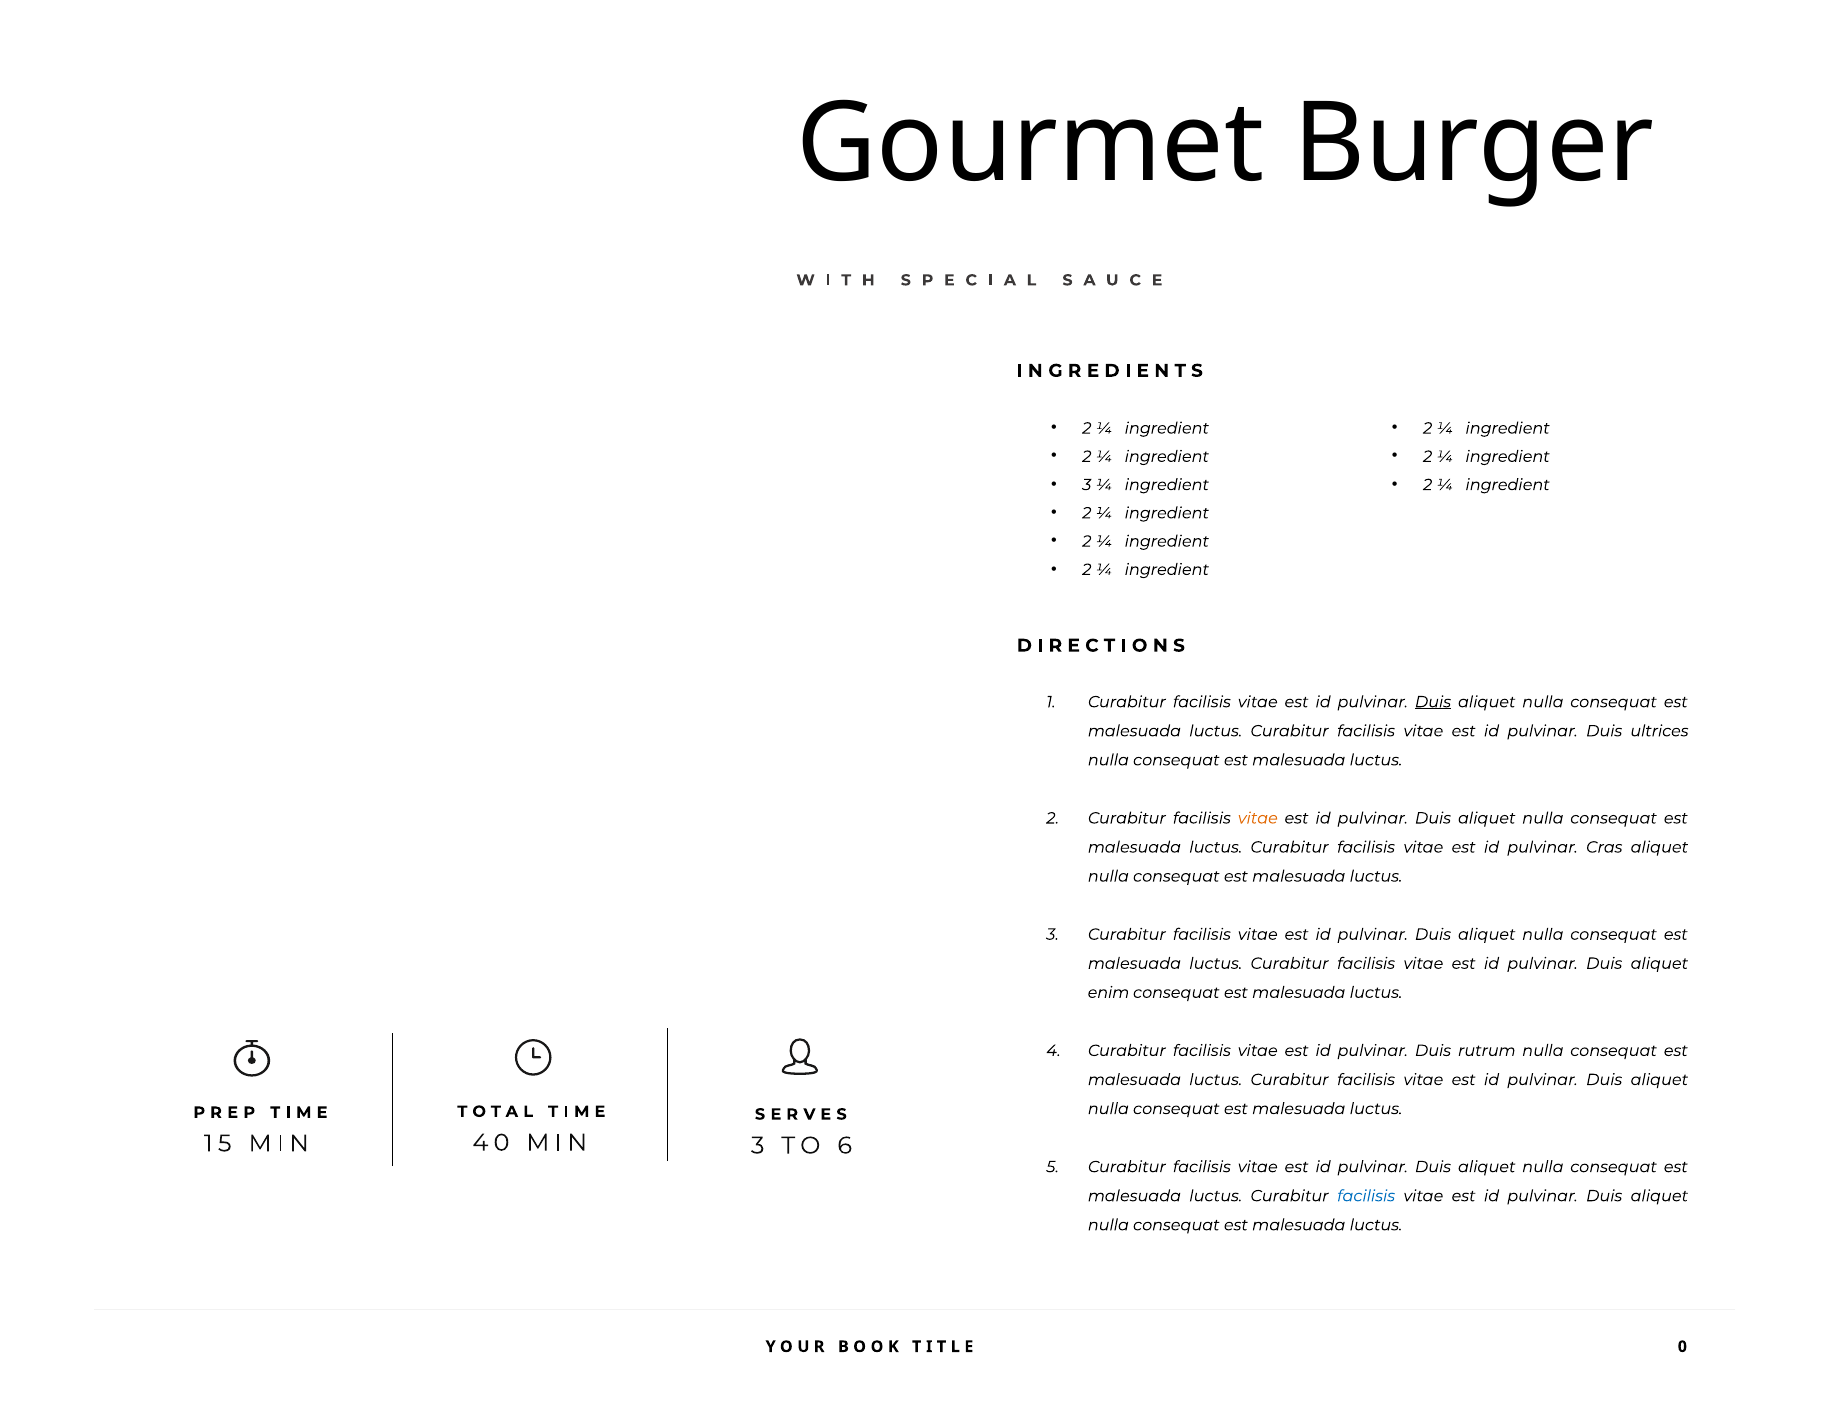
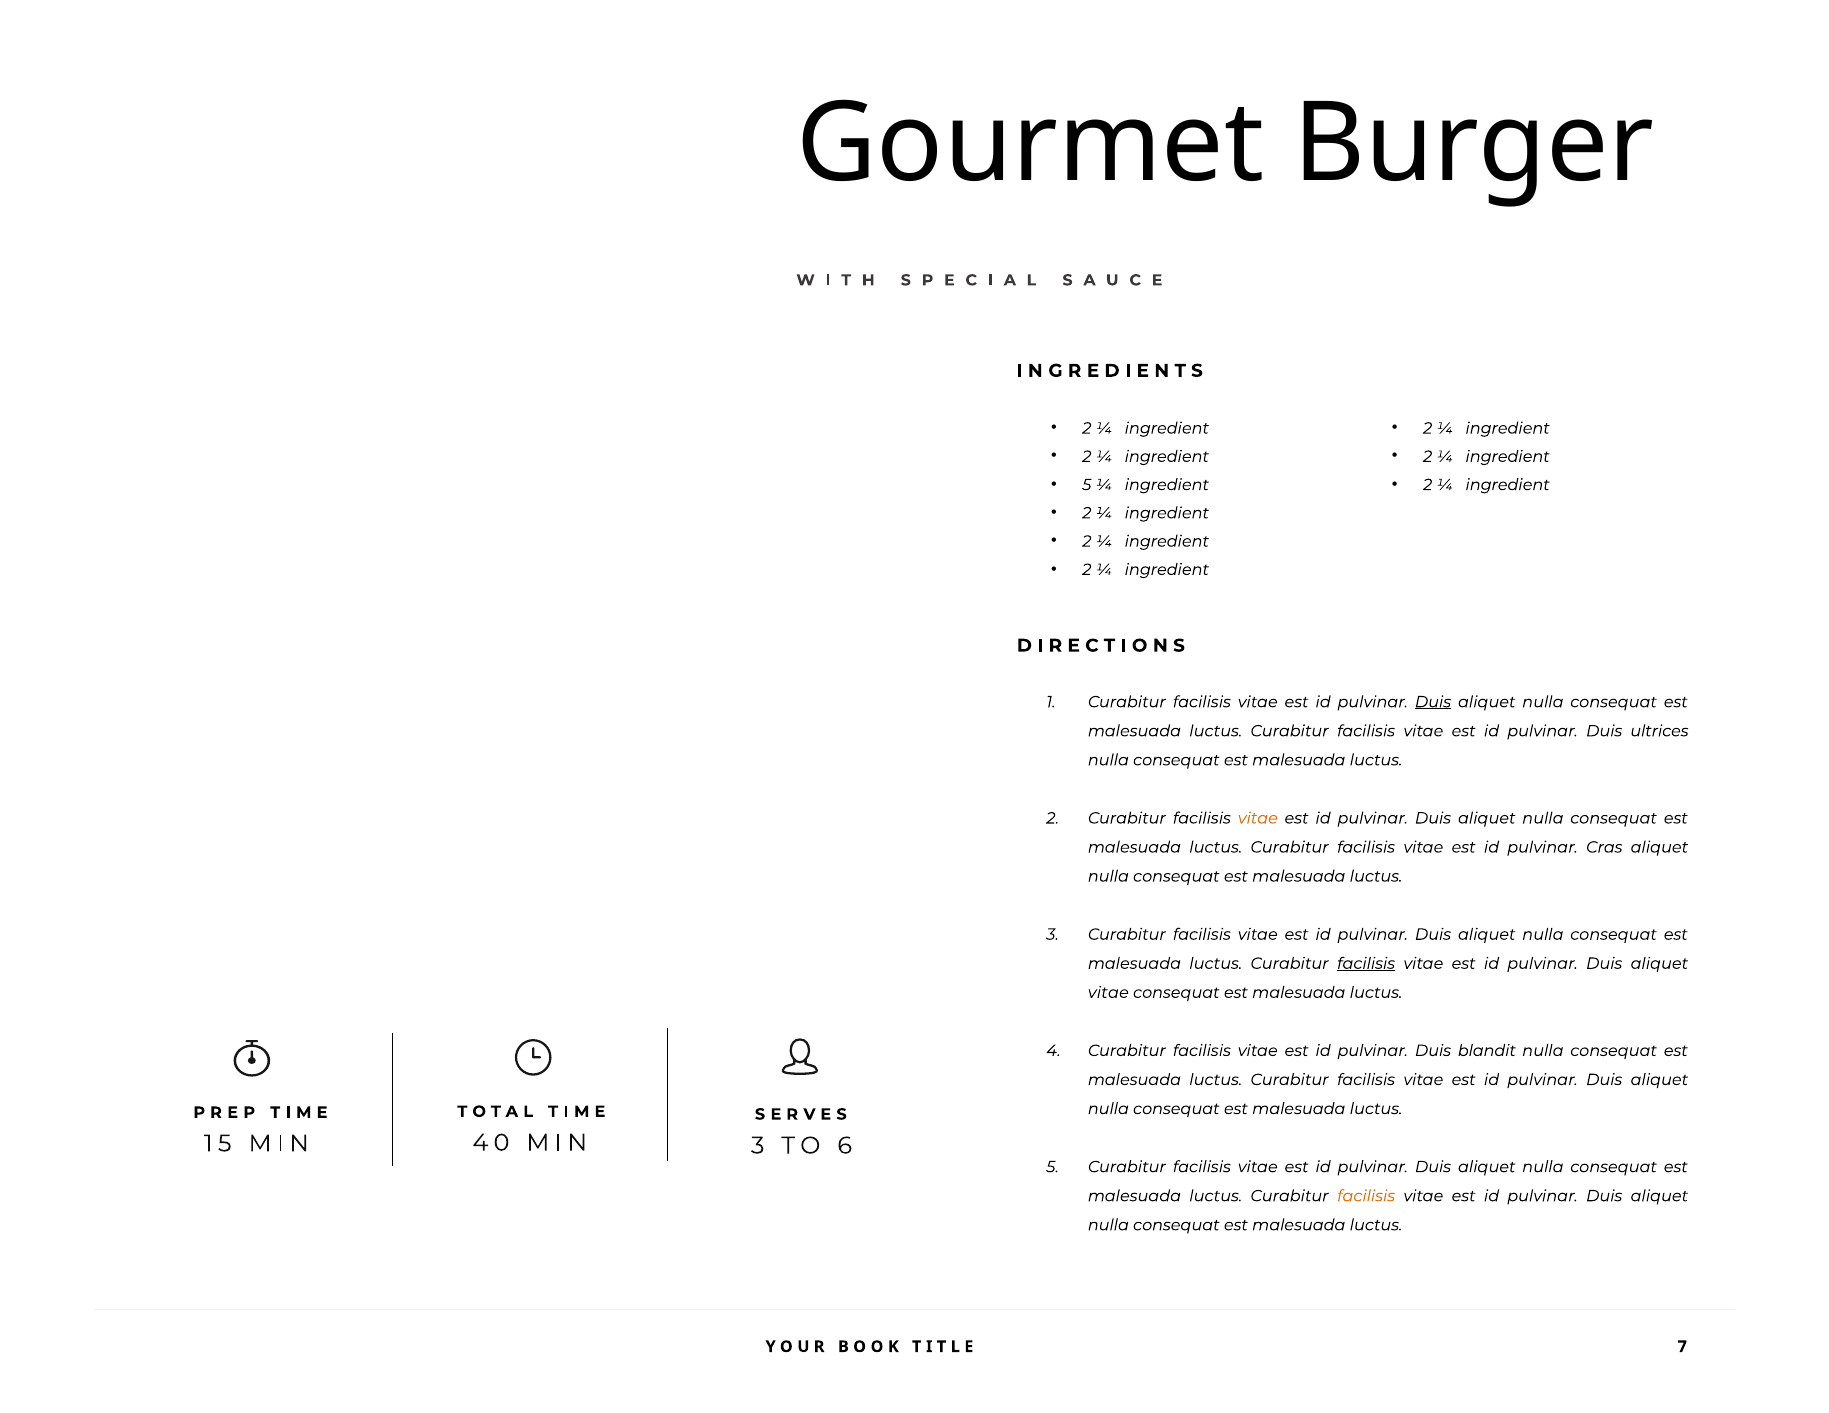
3: 3 -> 5 (1087, 485)
facilisis underline: none -> present (1366, 964)
enim: enim -> vitae (1108, 993)
rutrum: rutrum -> blandit (1487, 1051)
facilisis colour: blue -> orange (1366, 1196)
0: 0 -> 7 (1682, 1347)
